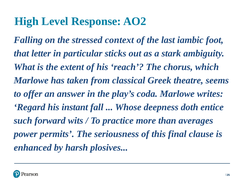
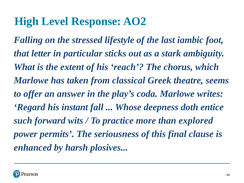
context: context -> lifestyle (119, 40)
averages: averages -> explored (196, 121)
